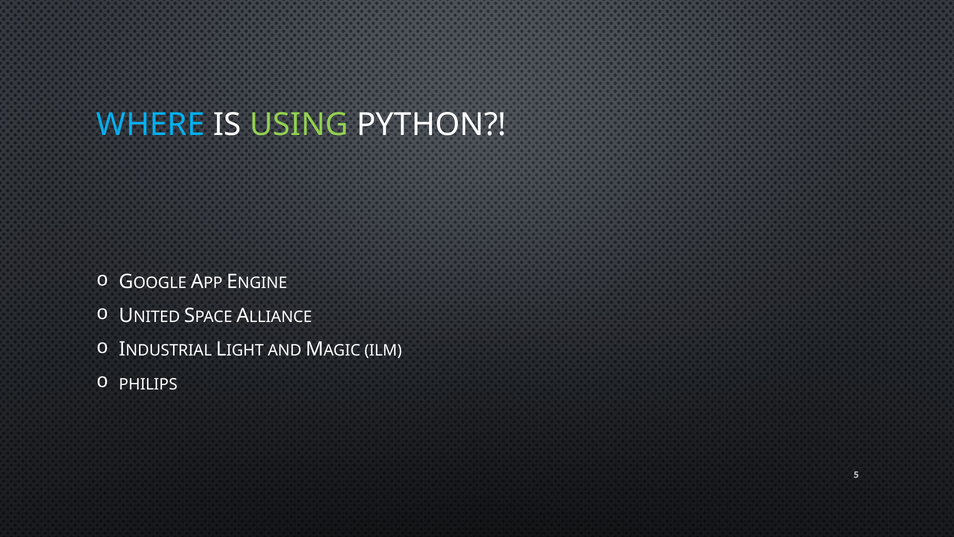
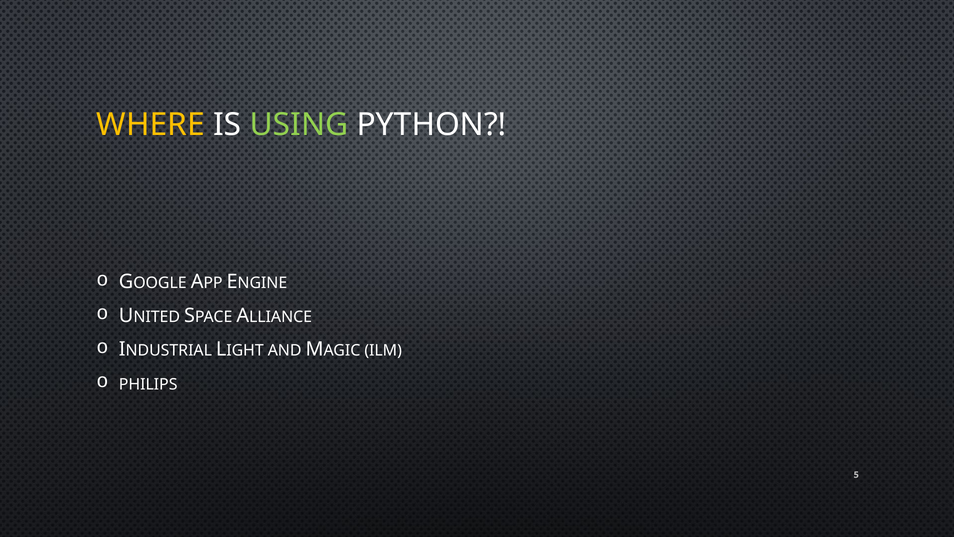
WHERE colour: light blue -> yellow (151, 124)
